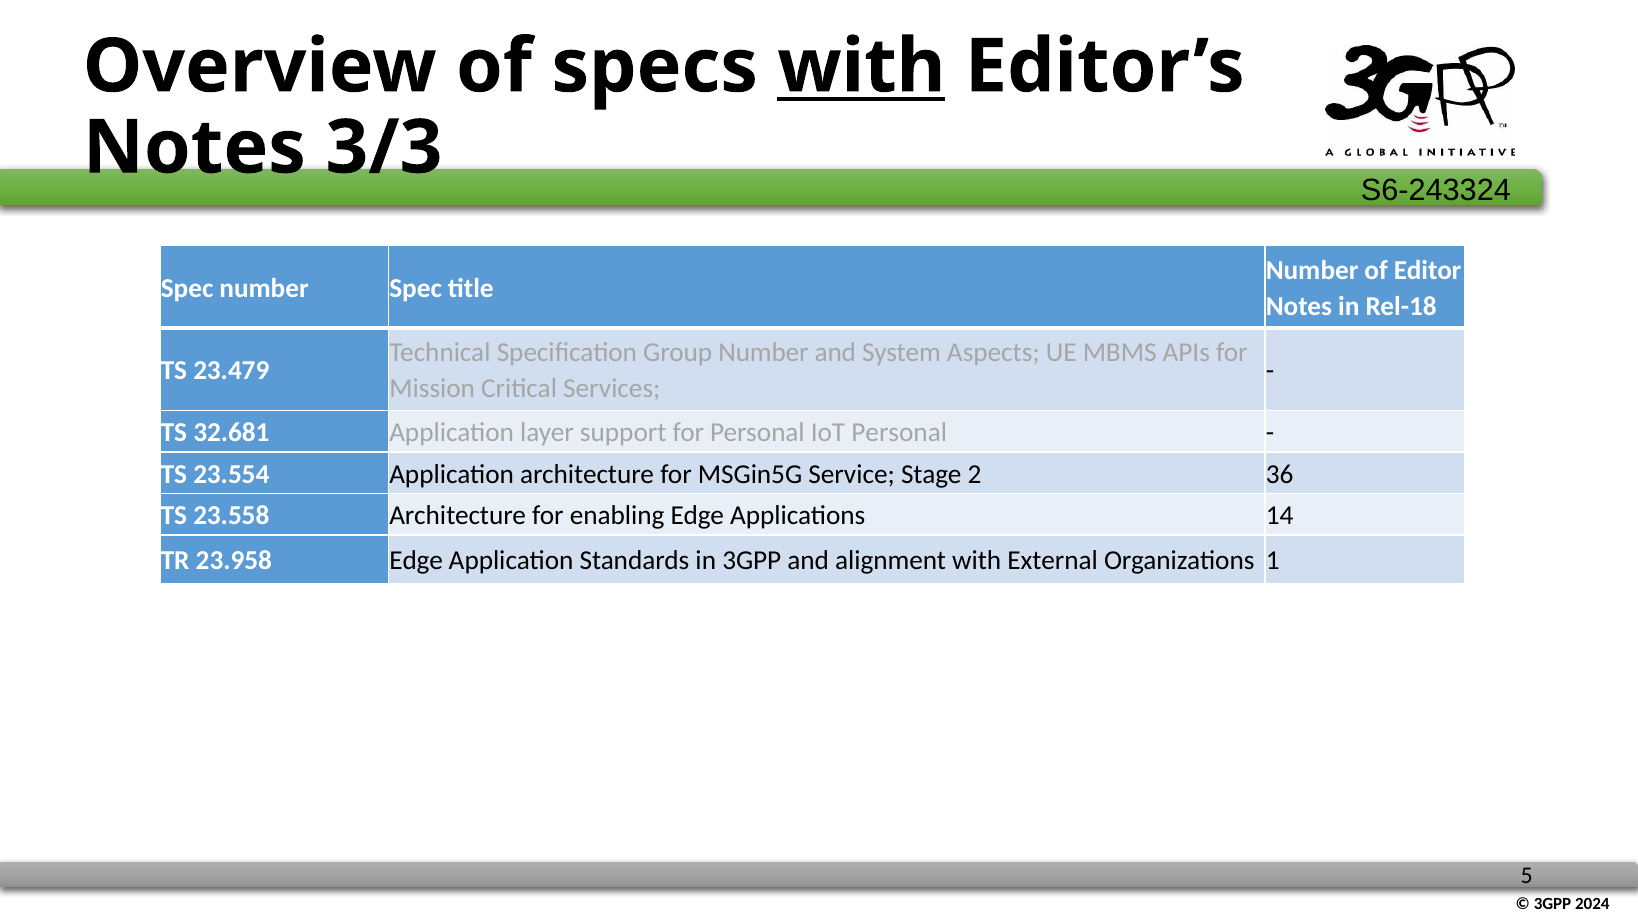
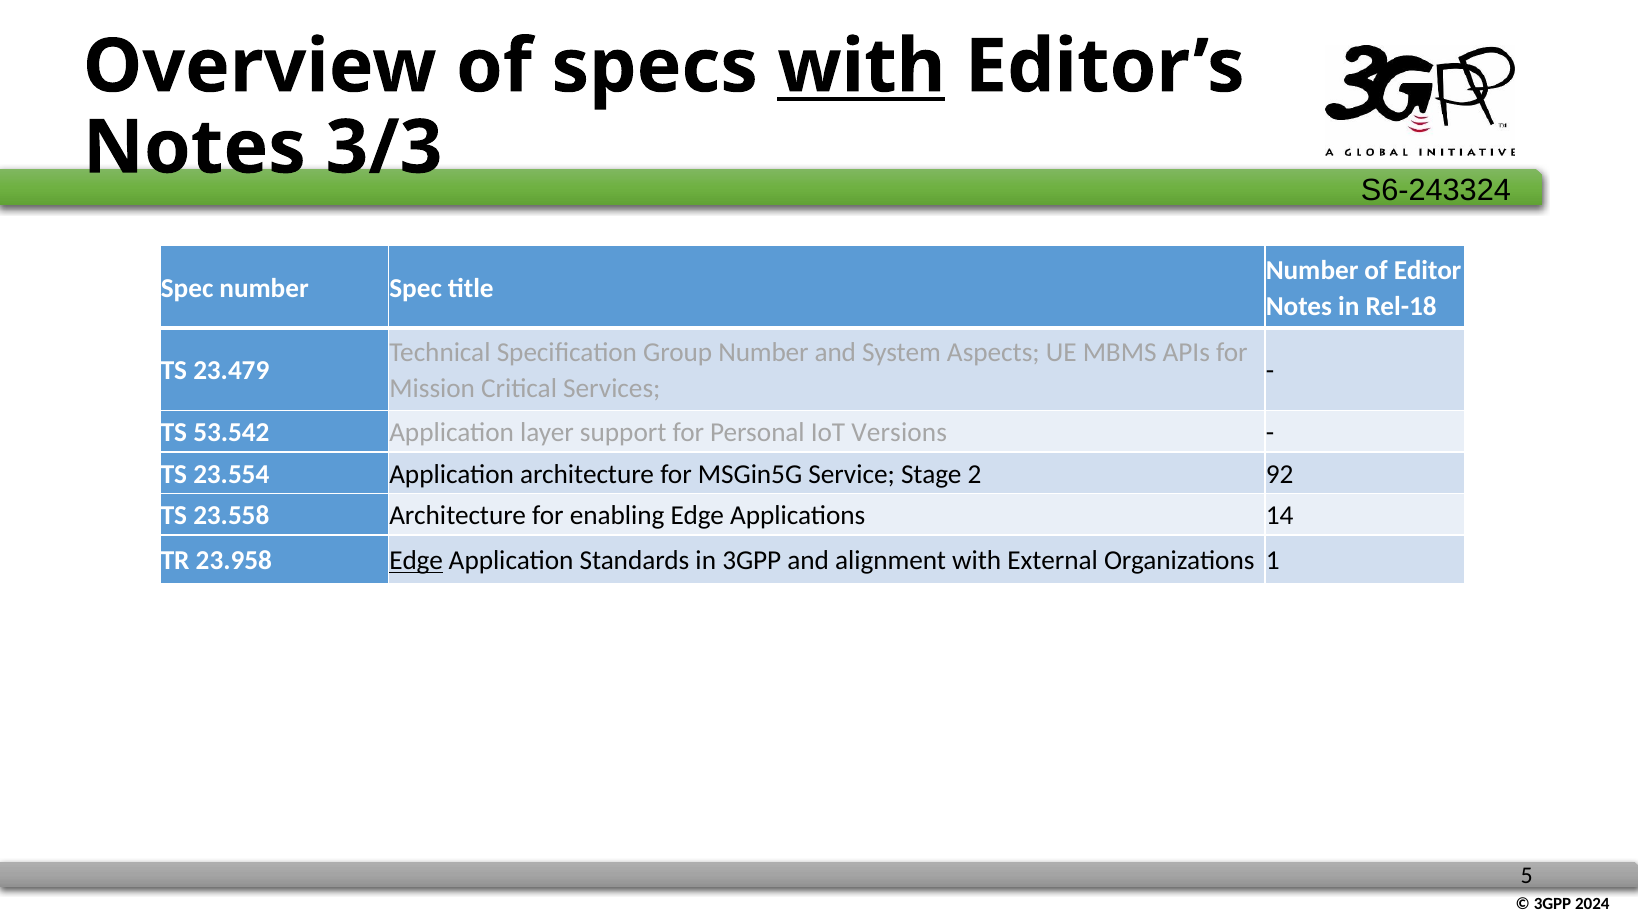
32.681: 32.681 -> 53.542 (231, 432)
IoT Personal: Personal -> Versions (899, 432)
36: 36 -> 92 (1280, 474)
Edge underline: none -> present (416, 560)
